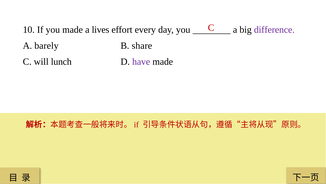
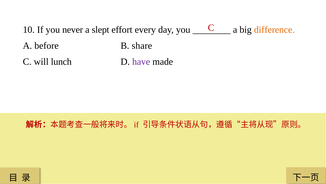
you made: made -> never (73, 30)
lives: lives -> slept (101, 30)
difference colour: purple -> orange (274, 30)
barely: barely -> before (47, 46)
